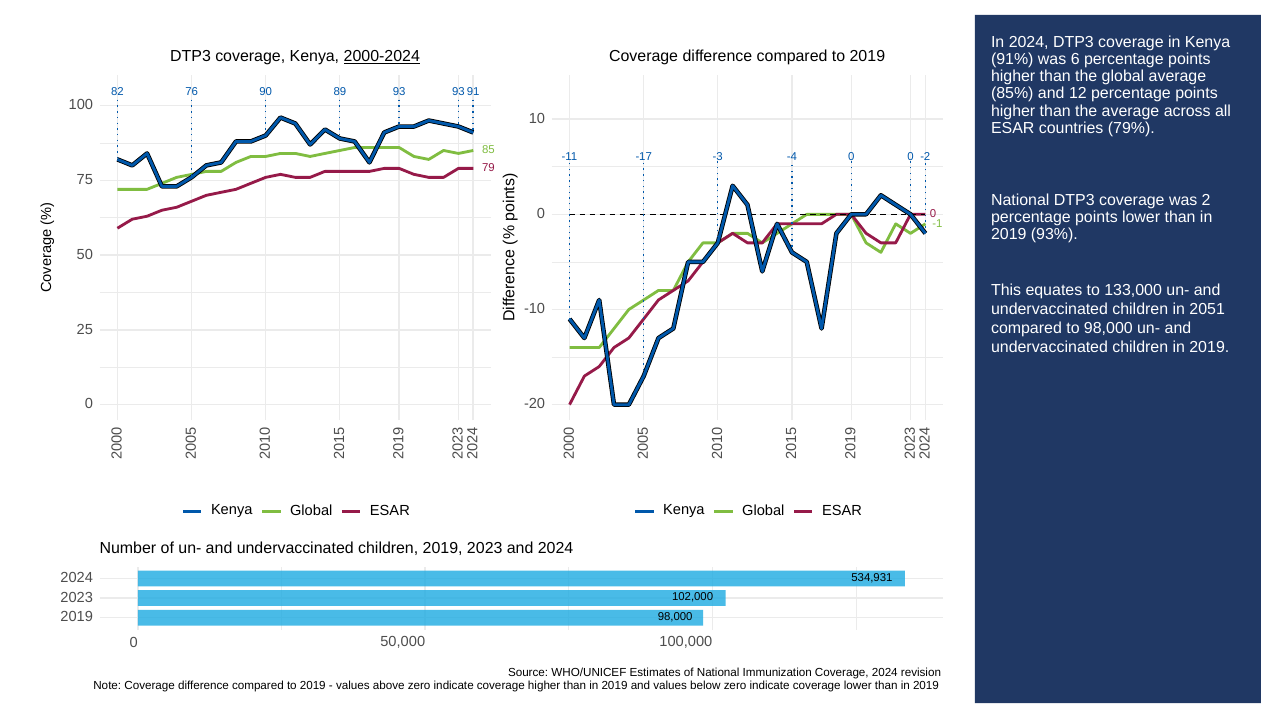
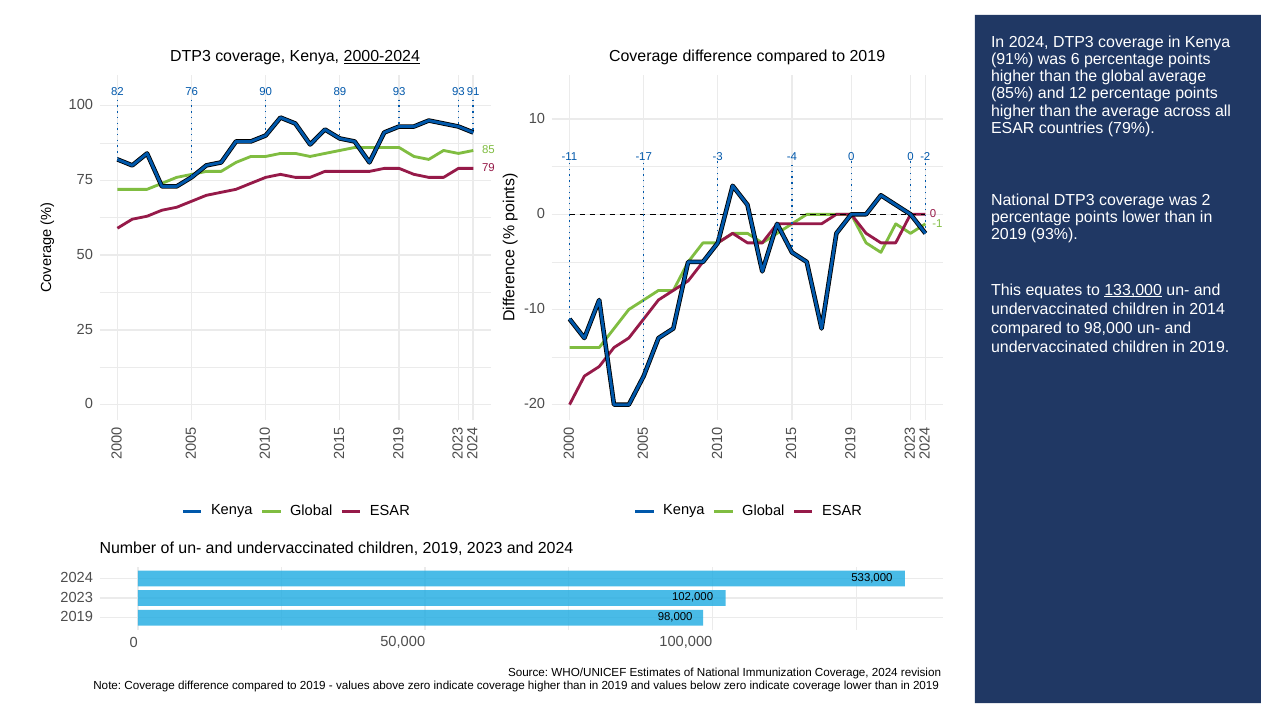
133,000 underline: none -> present (1133, 290)
2051: 2051 -> 2014 (1207, 309)
534,931: 534,931 -> 533,000 (872, 578)
